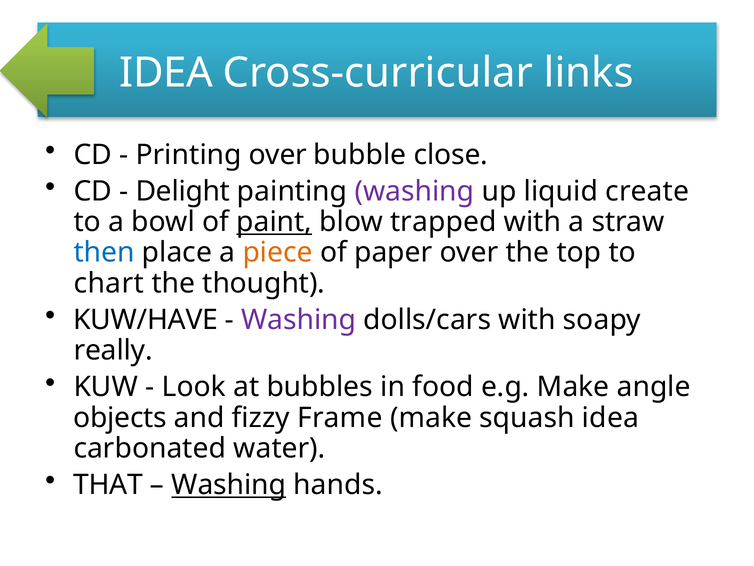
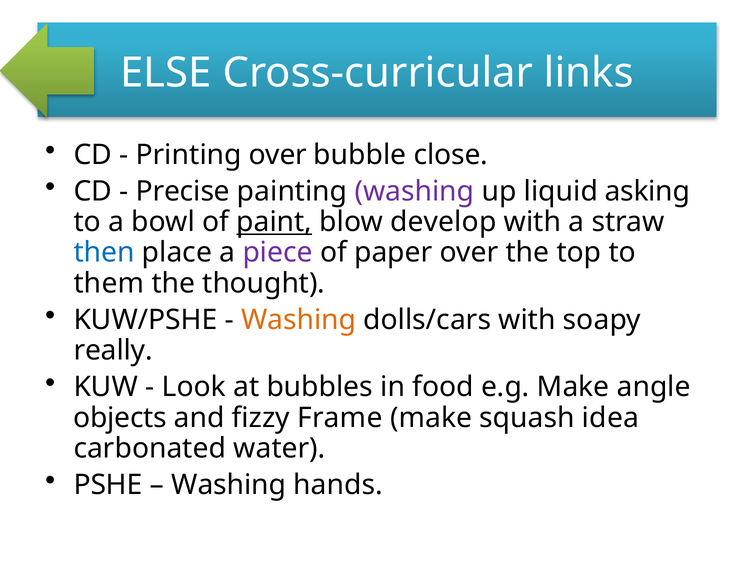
IDEA: IDEA -> ELSE (166, 73)
Delight: Delight -> Precise (183, 191)
create: create -> asking (647, 191)
trapped: trapped -> develop (443, 222)
piece colour: orange -> purple (278, 252)
chart: chart -> them (109, 283)
KUW/HAVE: KUW/HAVE -> KUW/PSHE (146, 320)
Washing colour: purple -> orange (299, 320)
THAT: THAT -> PSHE (108, 485)
Washing underline: present -> none (229, 485)
